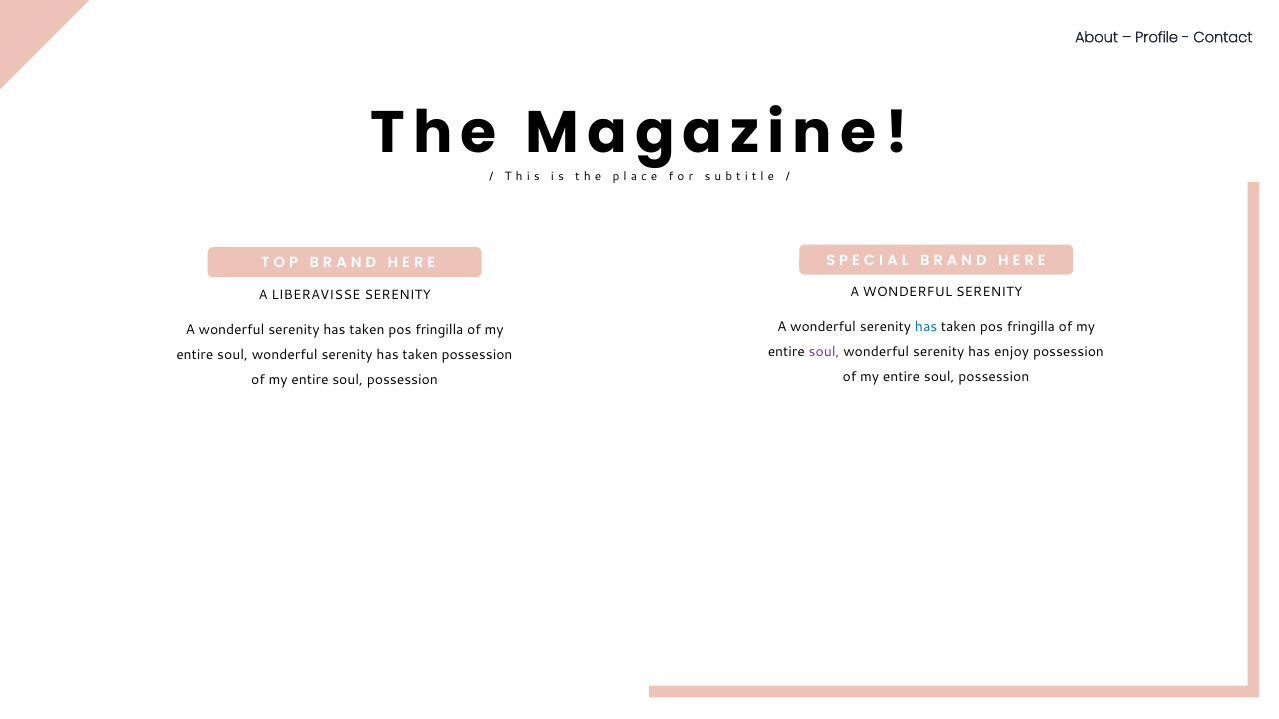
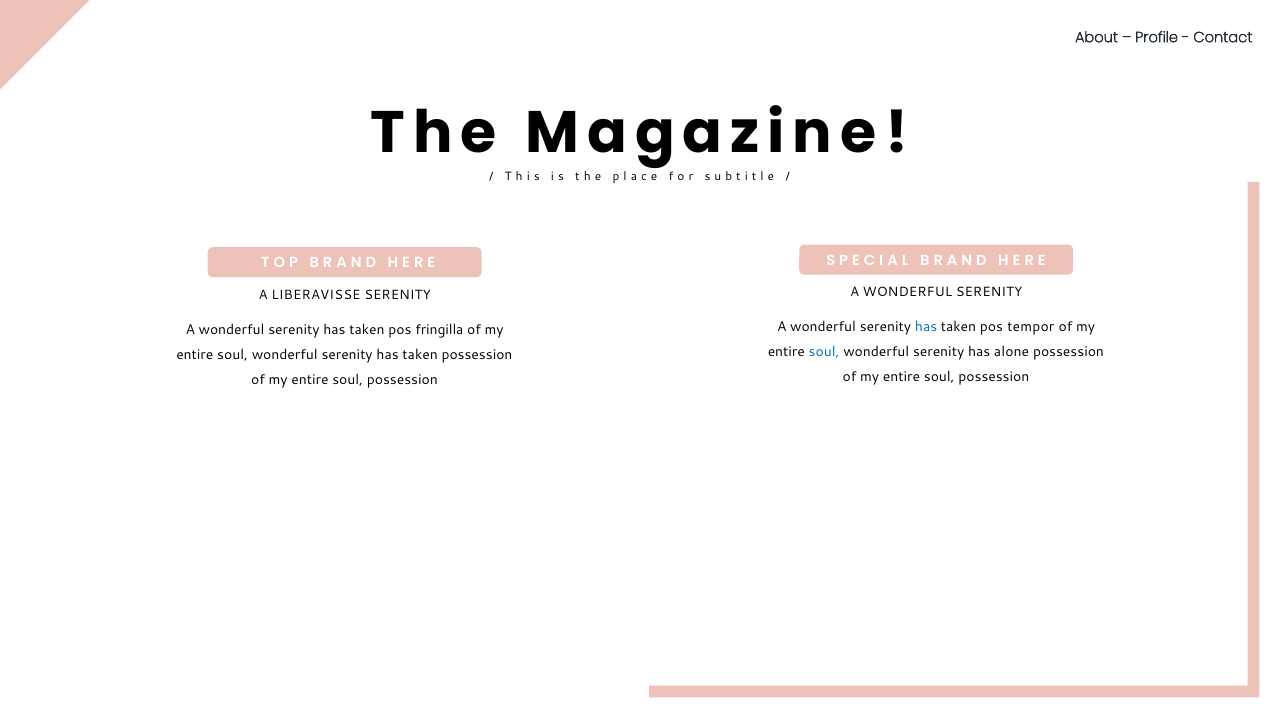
fringilla: fringilla -> tempor (1031, 327)
soul colour: purple -> blue (824, 352)
enjoy: enjoy -> alone (1012, 352)
